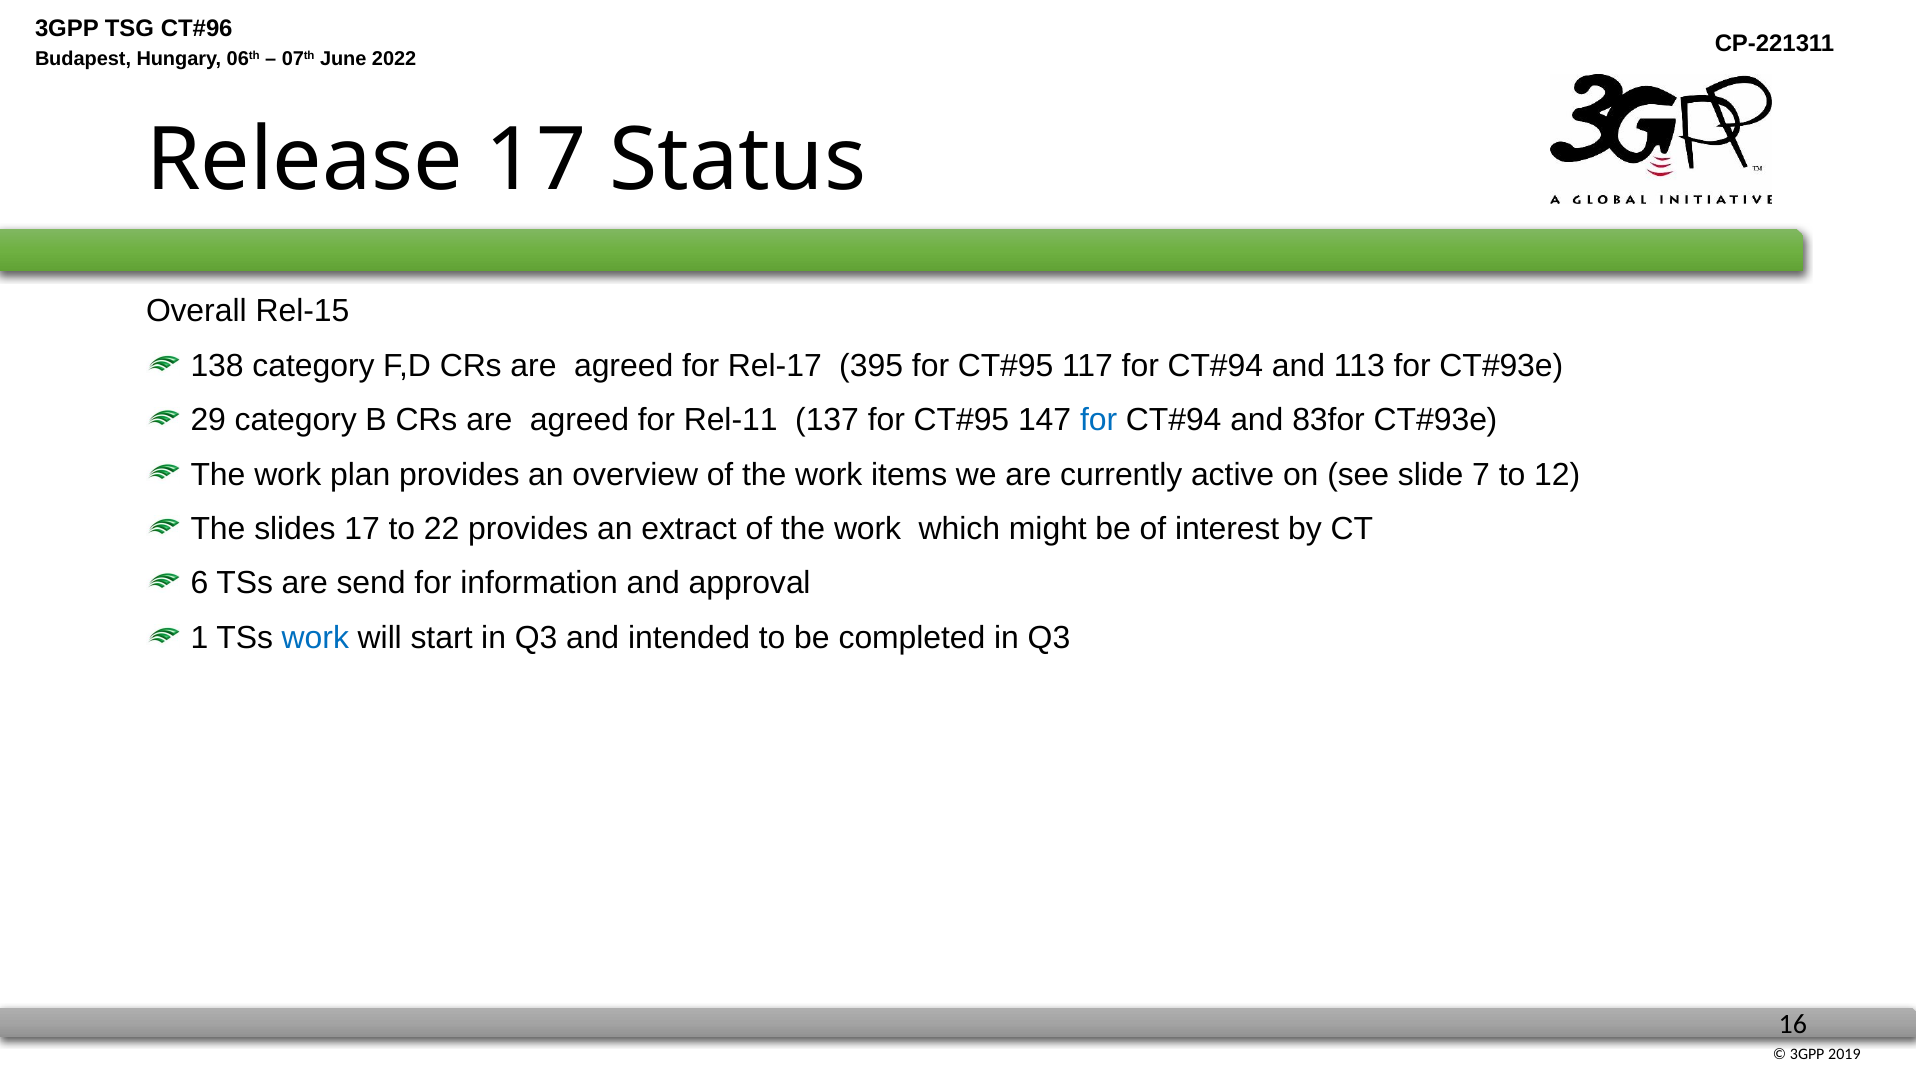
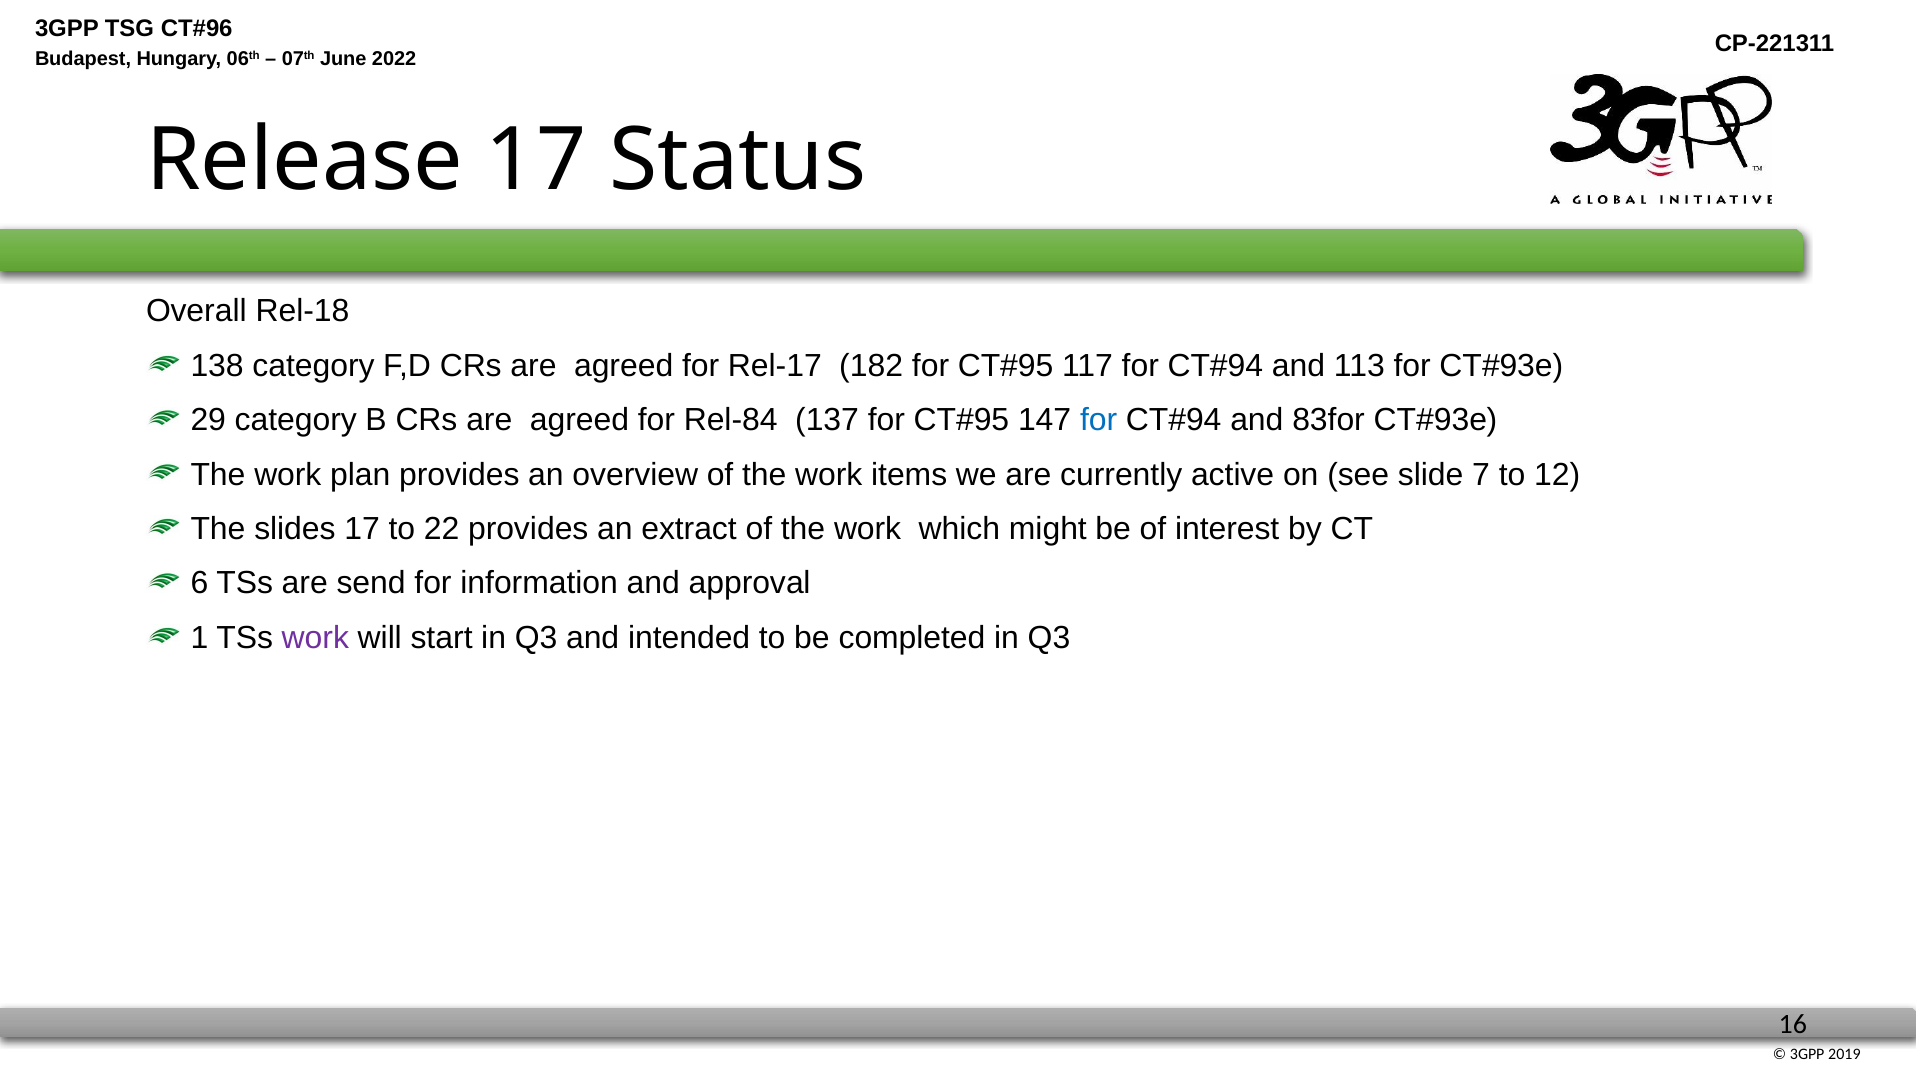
Rel-15: Rel-15 -> Rel-18 (302, 311)
395: 395 -> 182 (871, 366)
Rel-11: Rel-11 -> Rel-84 (731, 420)
work colour: blue -> purple (315, 638)
